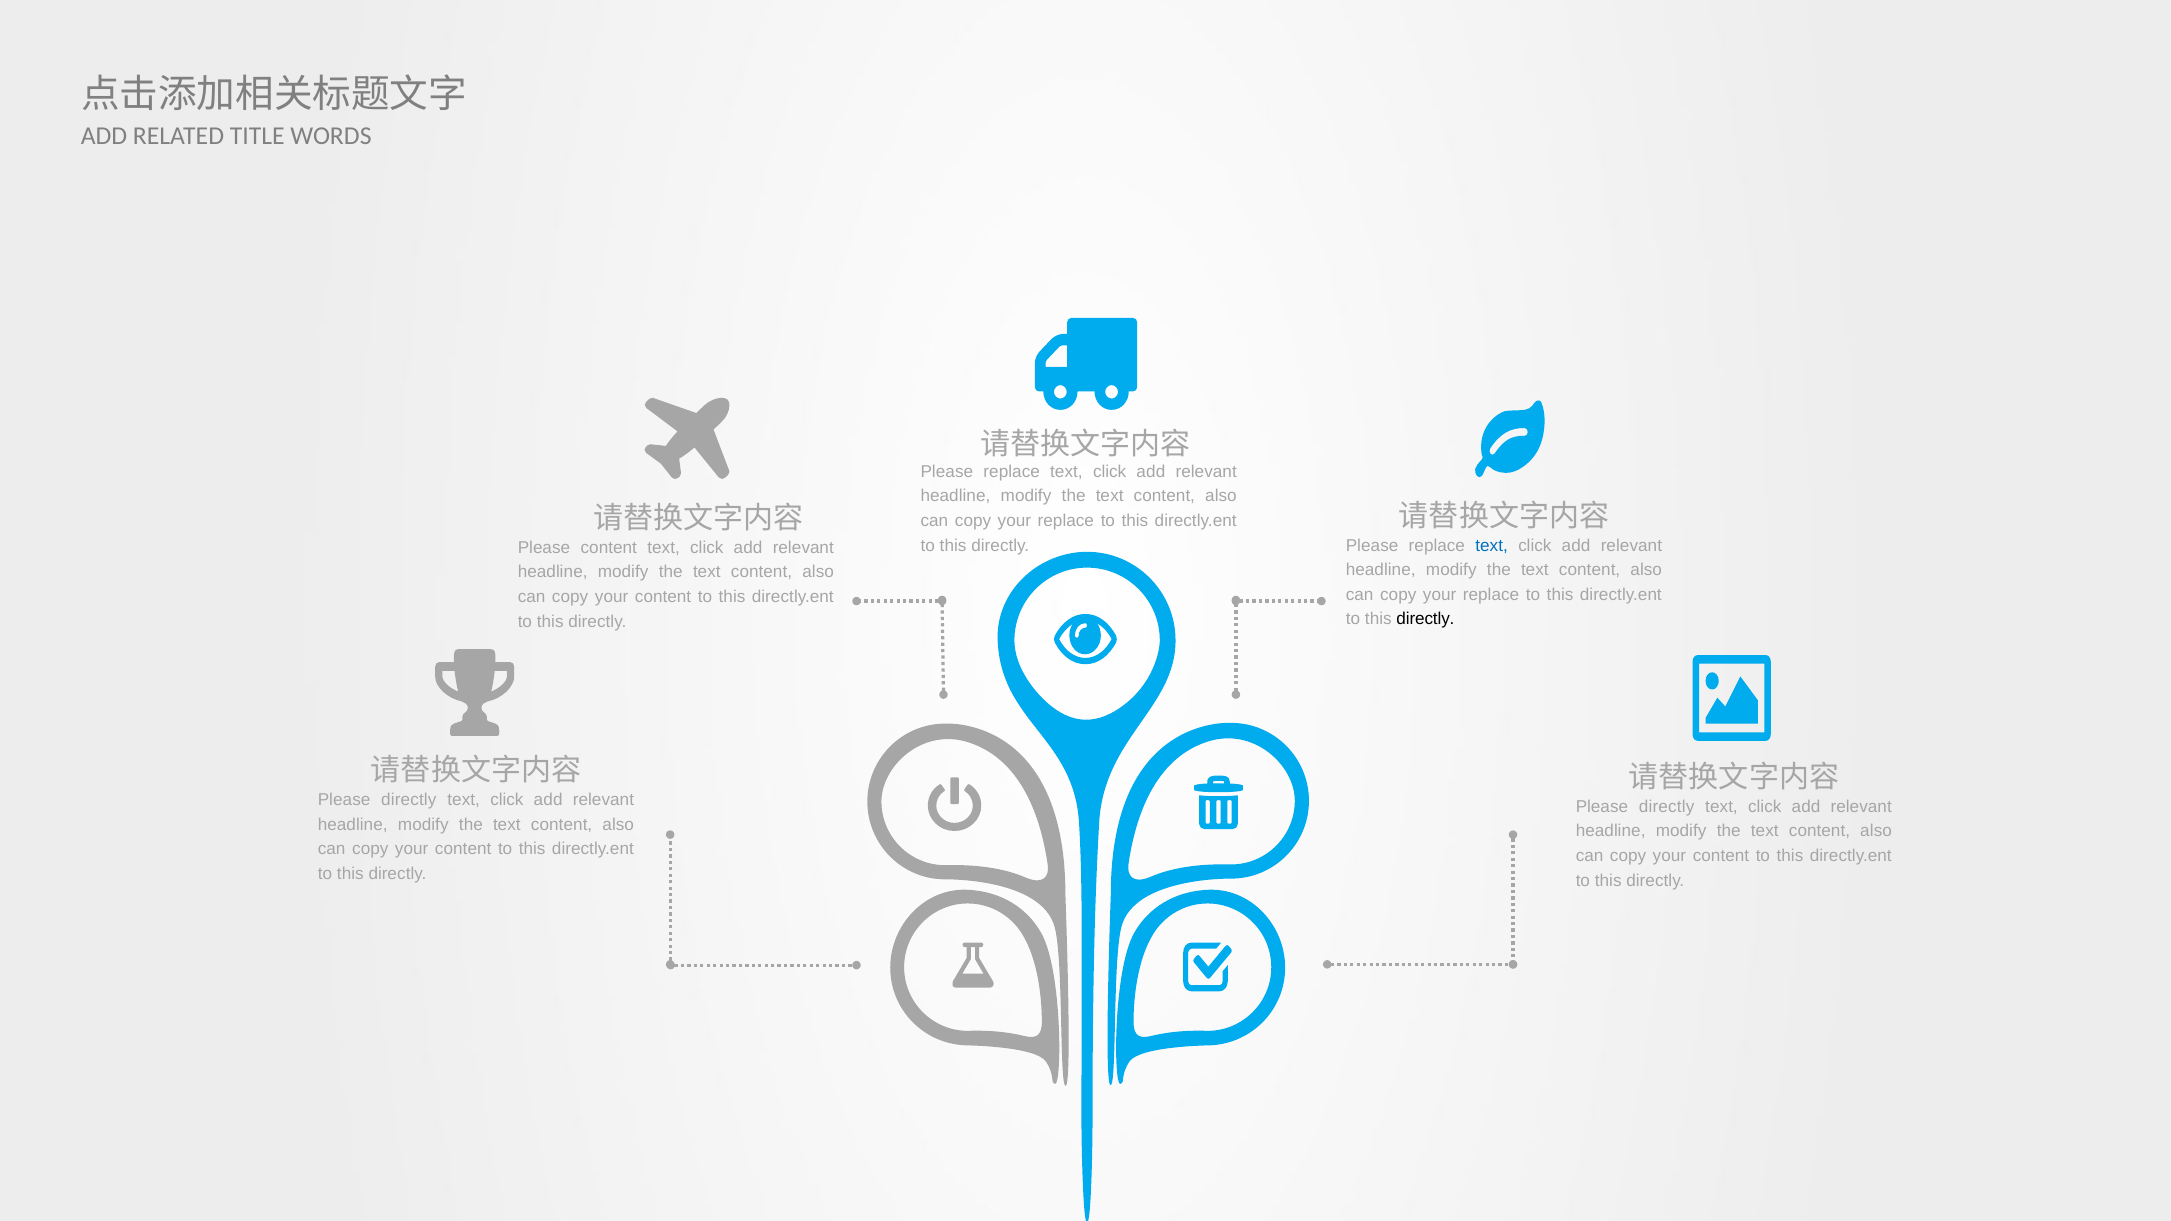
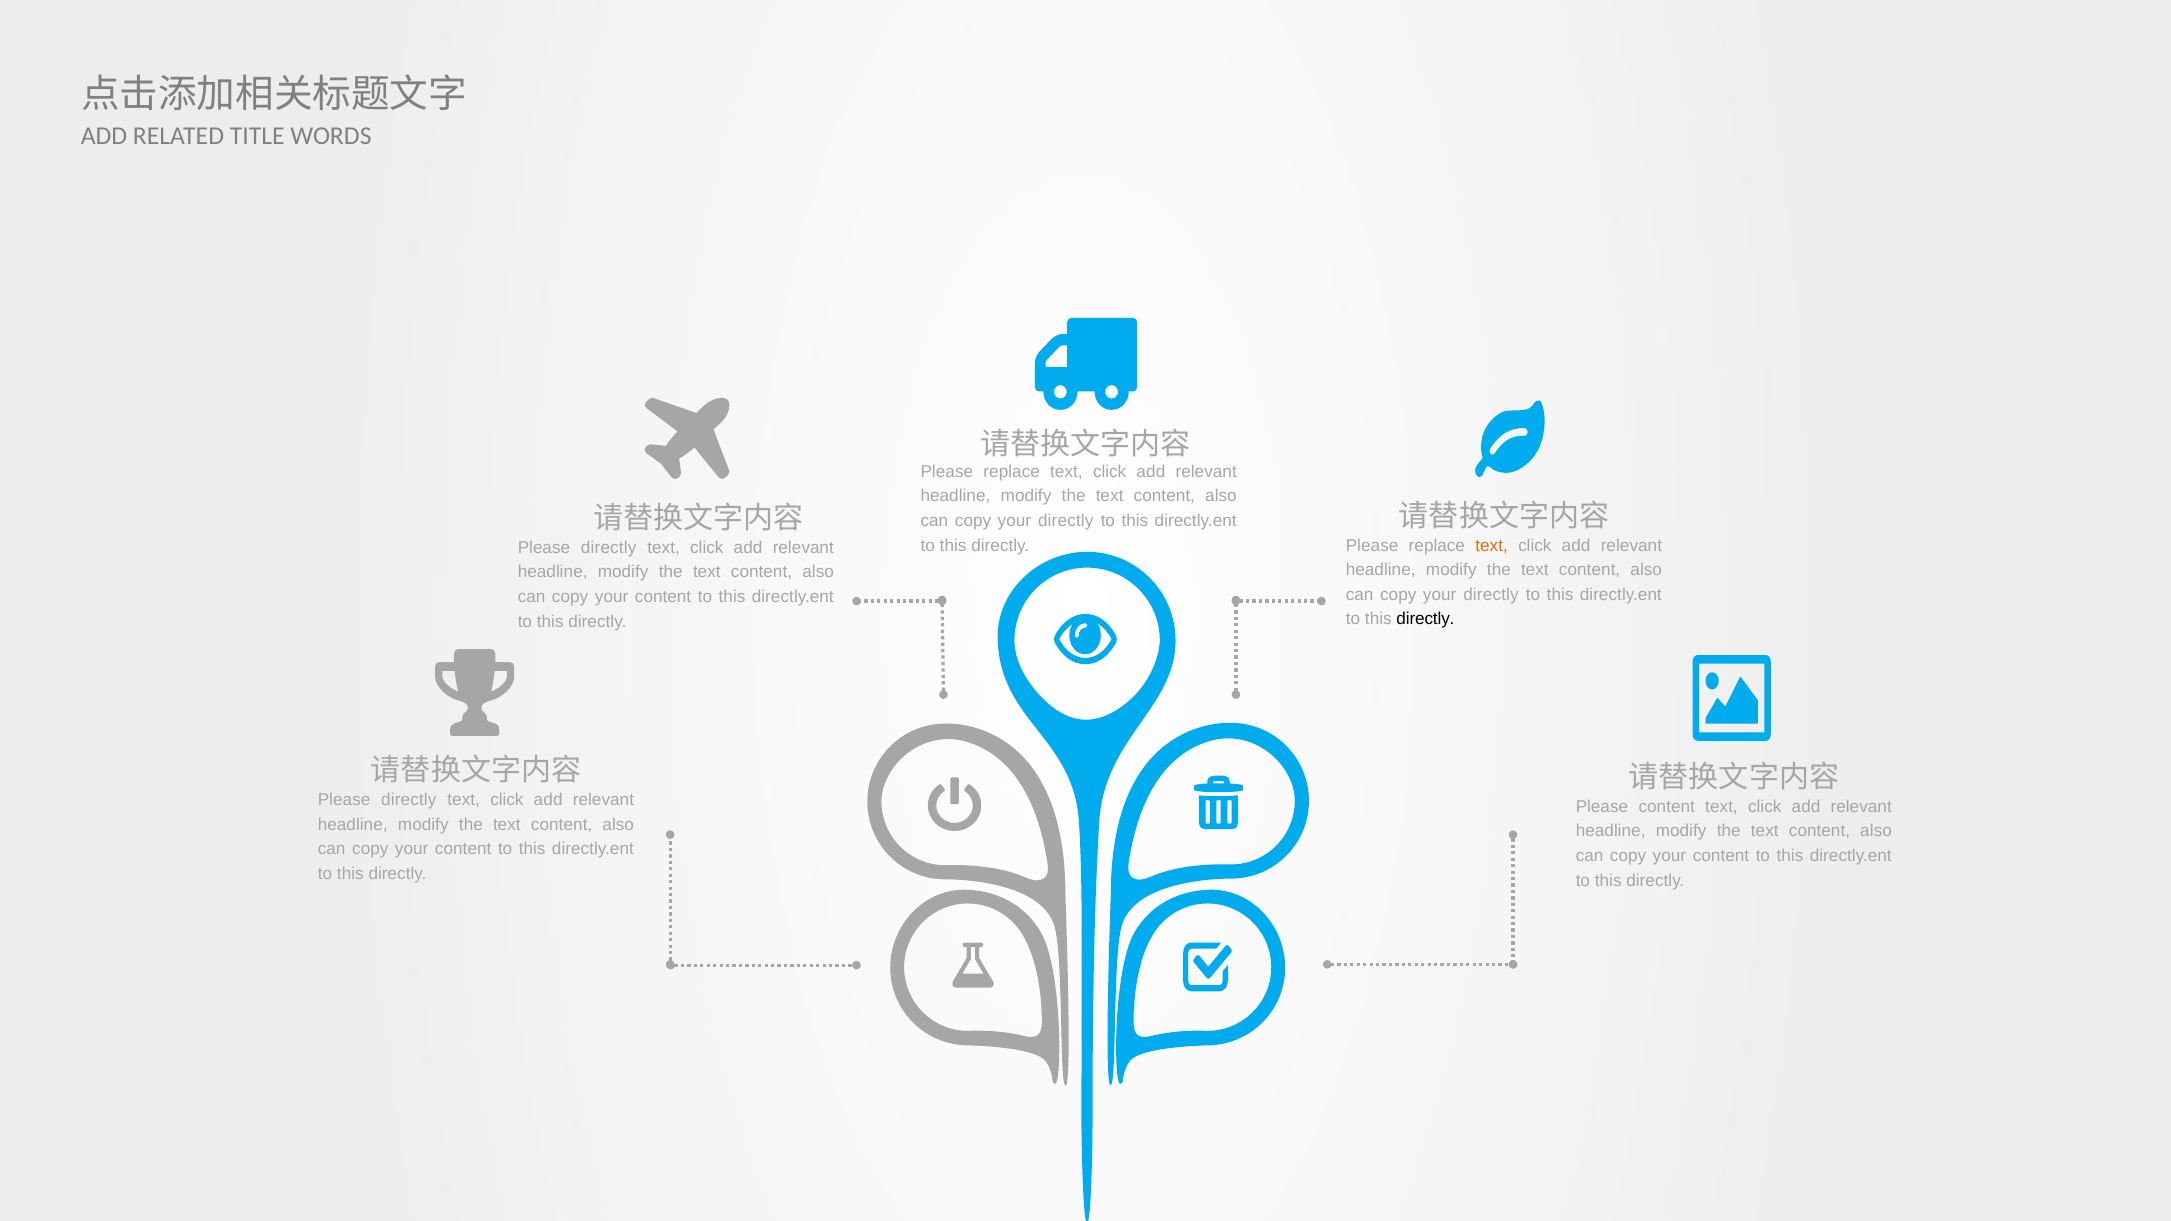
replace: replace -> directly (1066, 521)
text colour: blue -> orange (1492, 546)
content: content -> directly (609, 548)
replace: replace -> directly (1491, 595)
directly: directly -> content (1667, 807)
